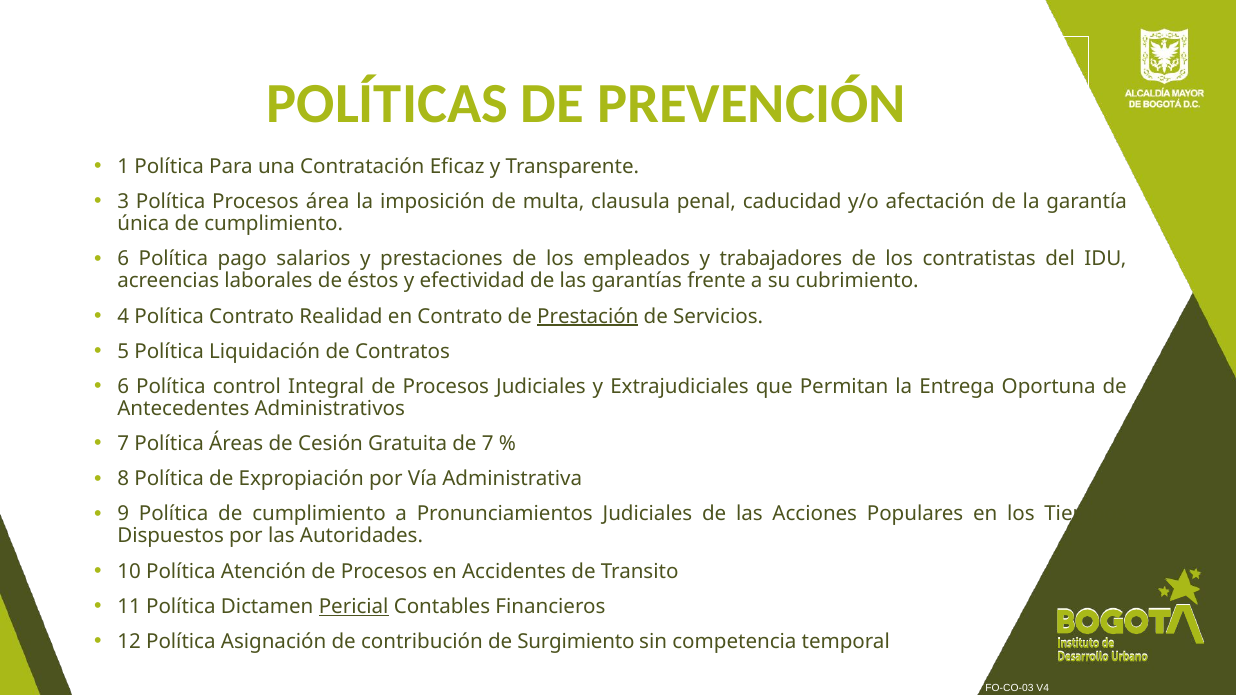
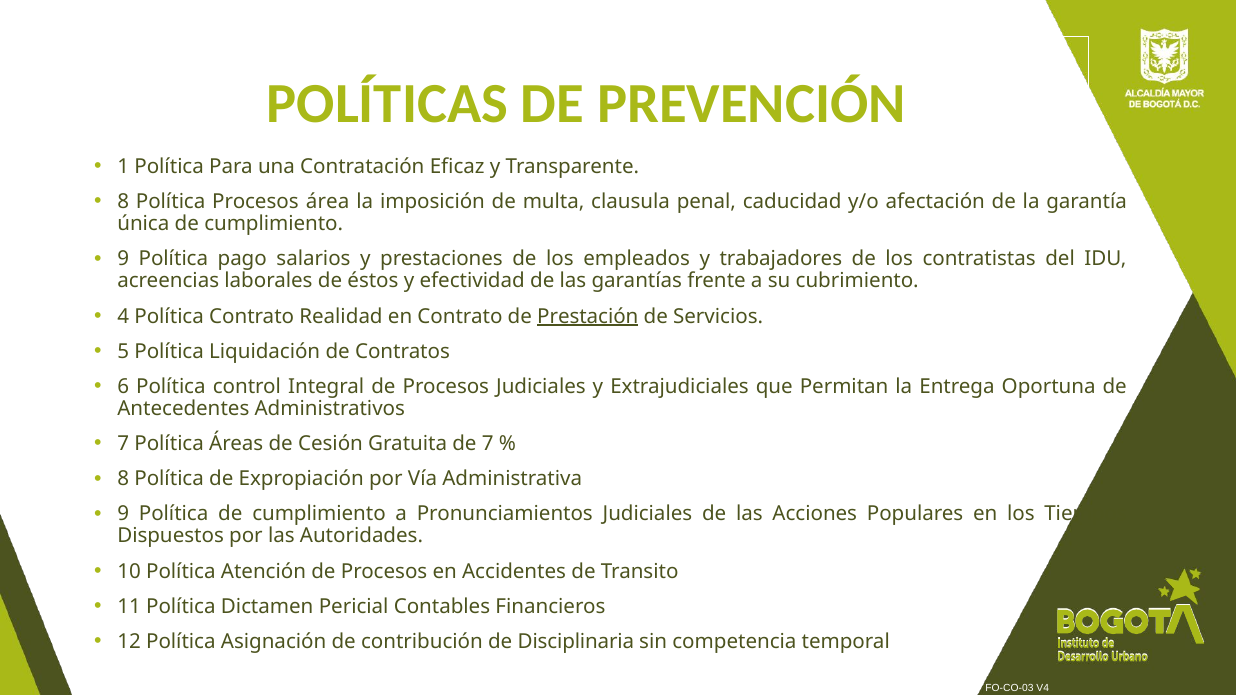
3: 3 -> 8 (123, 202)
6: 6 -> 9 (123, 259)
Pericial underline: present -> none (354, 607)
Surgimiento: Surgimiento -> Disciplinaria (576, 642)
